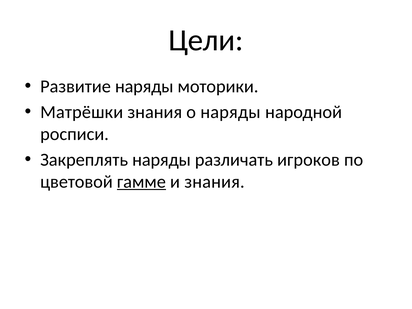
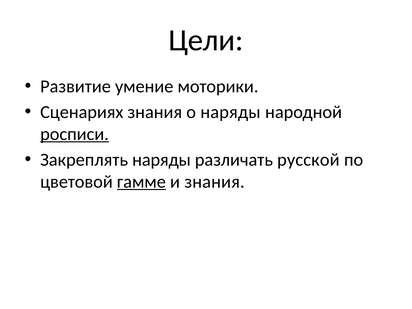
Развитие наряды: наряды -> умение (144, 86)
Матрёшки: Матрёшки -> Сценариях (82, 112)
росписи underline: none -> present (75, 134)
игроков: игроков -> русской (308, 160)
